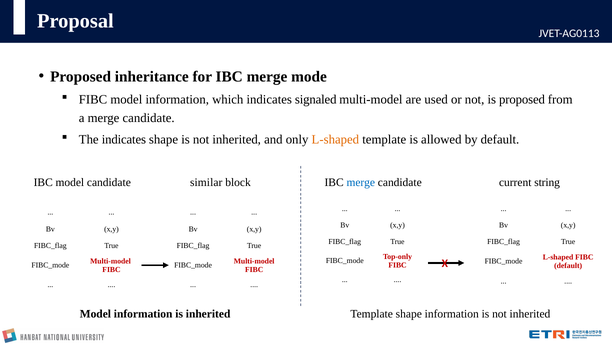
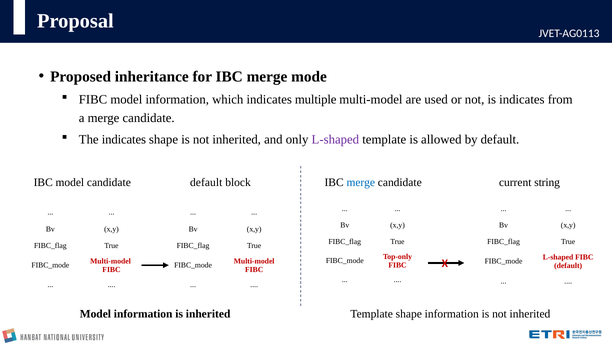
signaled: signaled -> multiple (316, 100)
is proposed: proposed -> indicates (522, 100)
L-shaped colour: orange -> purple (335, 140)
similar: similar -> default (206, 183)
